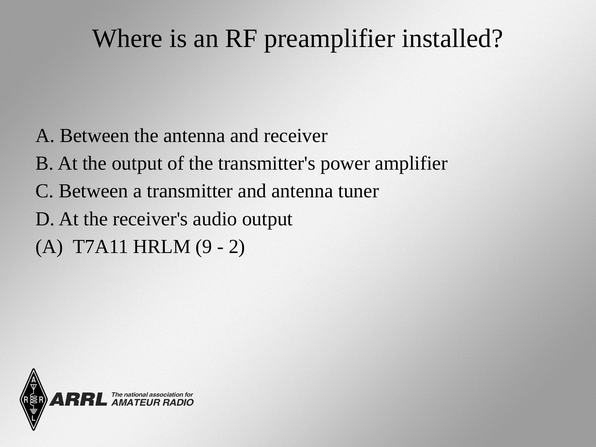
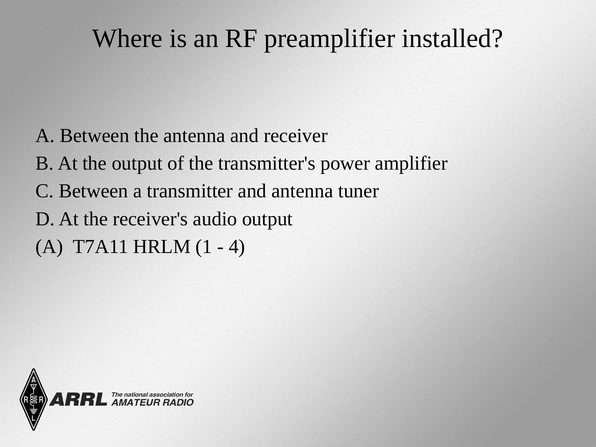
9: 9 -> 1 (204, 247)
2: 2 -> 4 (237, 247)
